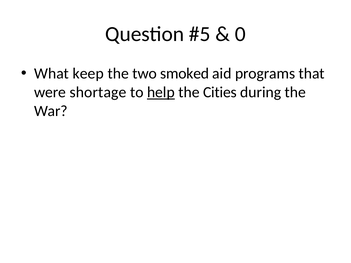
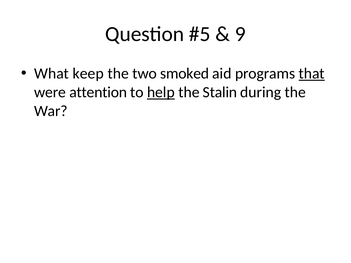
0: 0 -> 9 (240, 34)
that underline: none -> present (312, 74)
shortage: shortage -> attention (98, 92)
Cities: Cities -> Stalin (220, 92)
